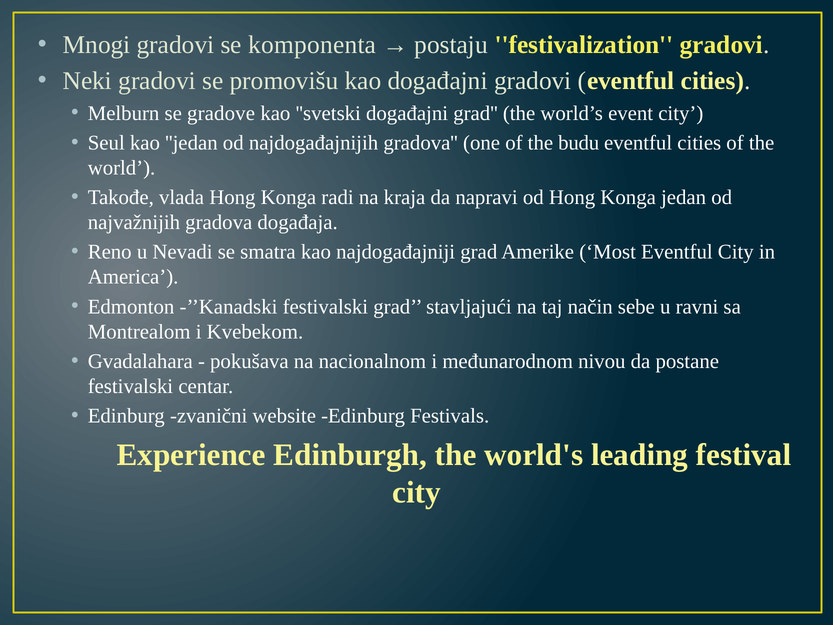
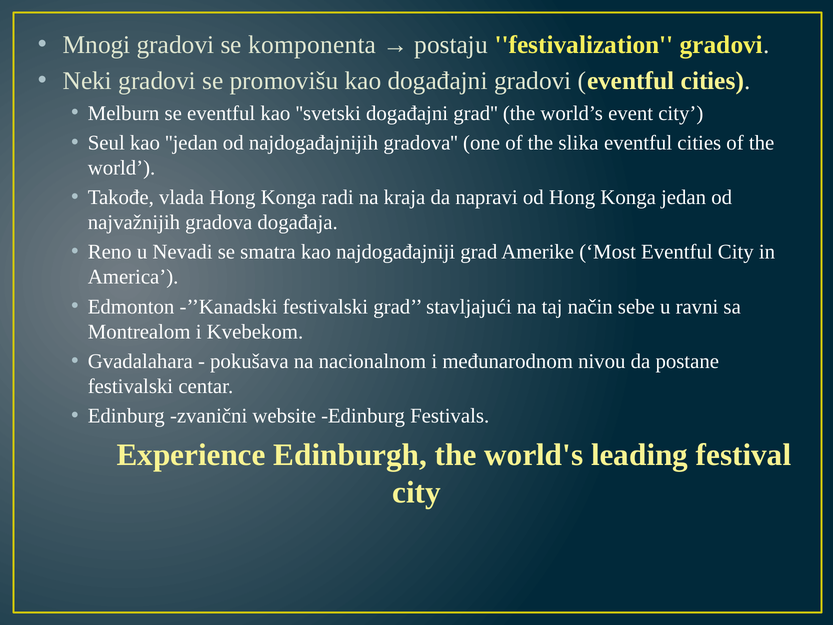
se gradove: gradove -> eventful (221, 113)
budu: budu -> slika (578, 143)
